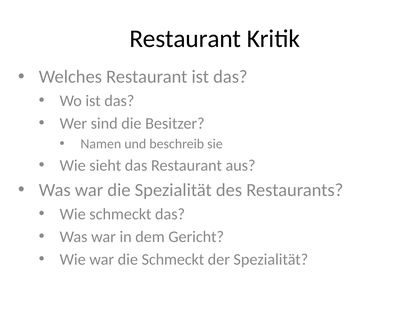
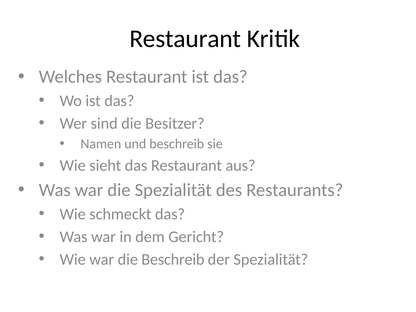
die Schmeckt: Schmeckt -> Beschreib (173, 259)
